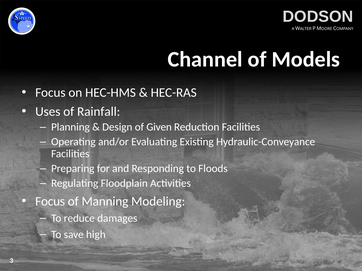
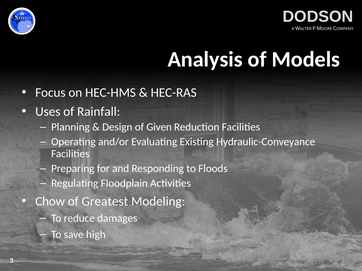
Channel: Channel -> Analysis (205, 59)
Focus: Focus -> Chow (50, 202)
Manning: Manning -> Greatest (105, 202)
